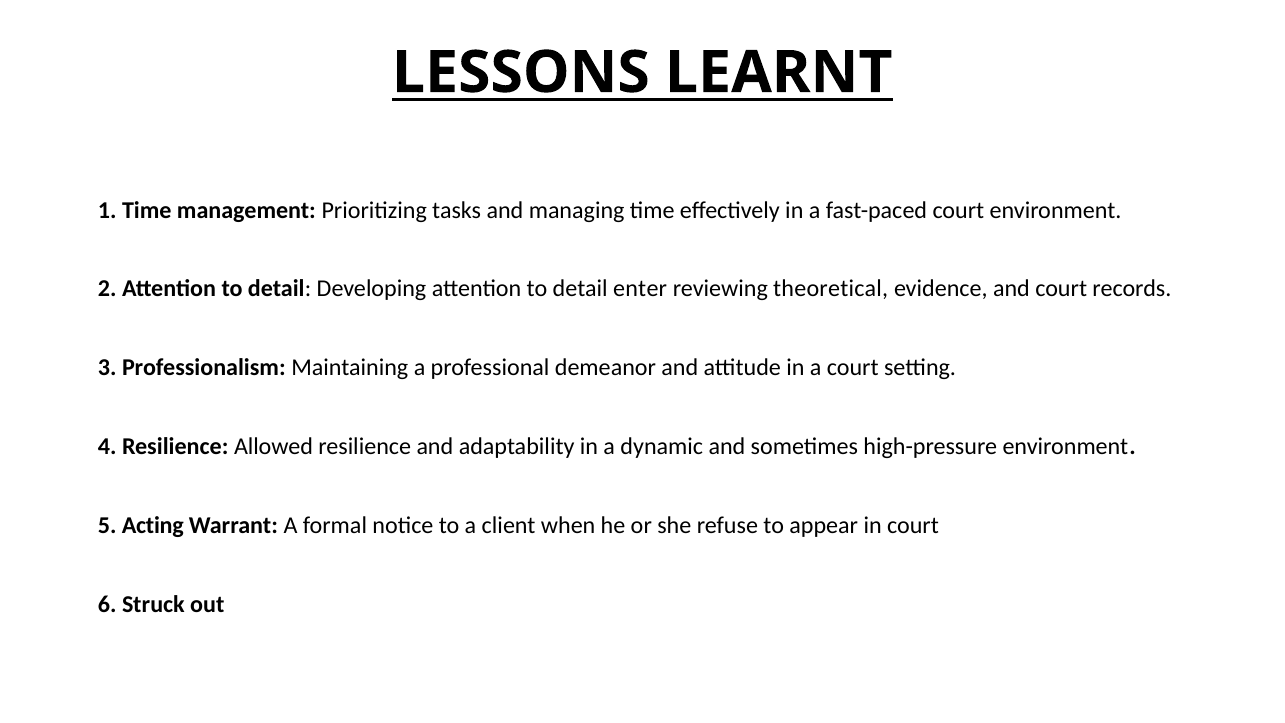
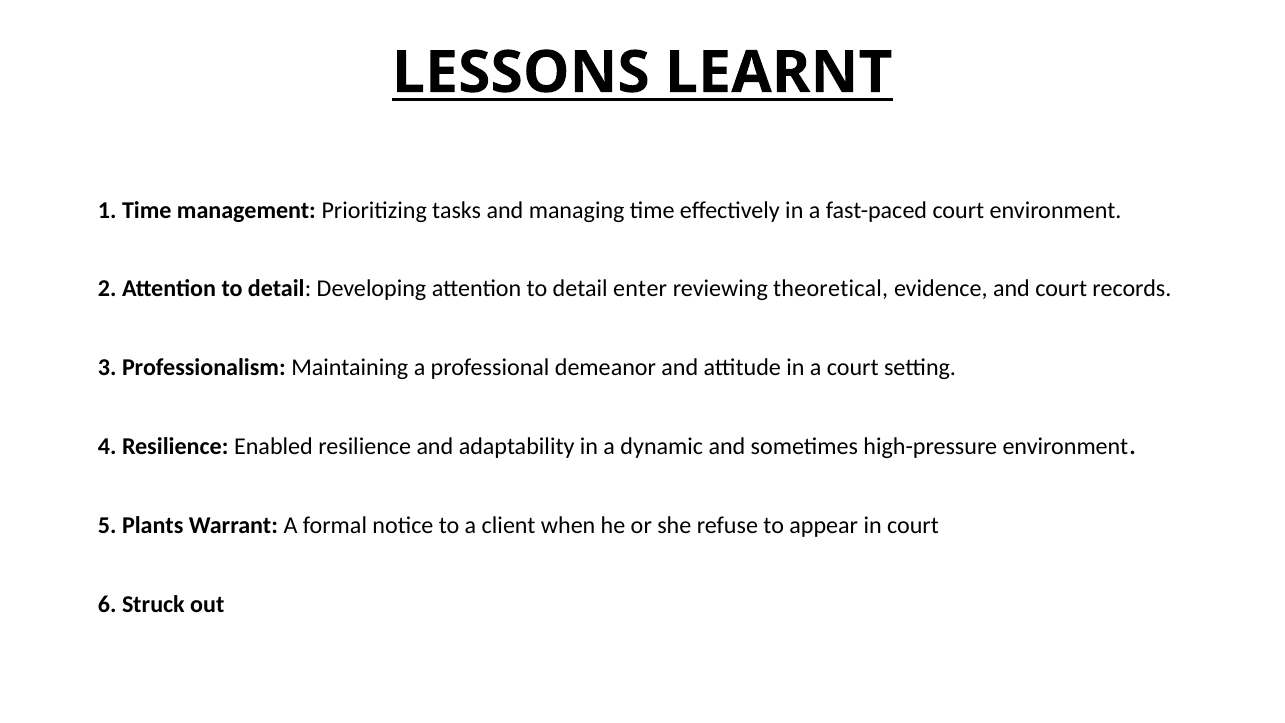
Allowed: Allowed -> Enabled (273, 447)
Acting: Acting -> Plants (153, 525)
